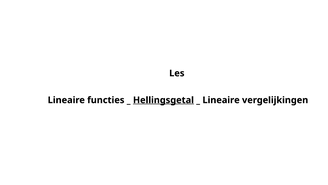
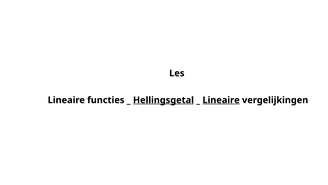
Lineaire underline: none -> present (221, 100)
